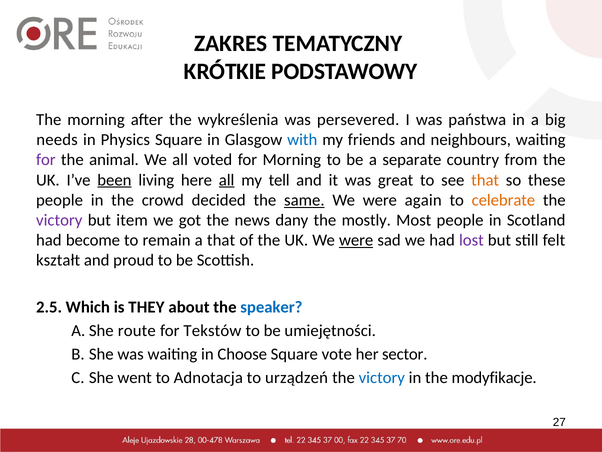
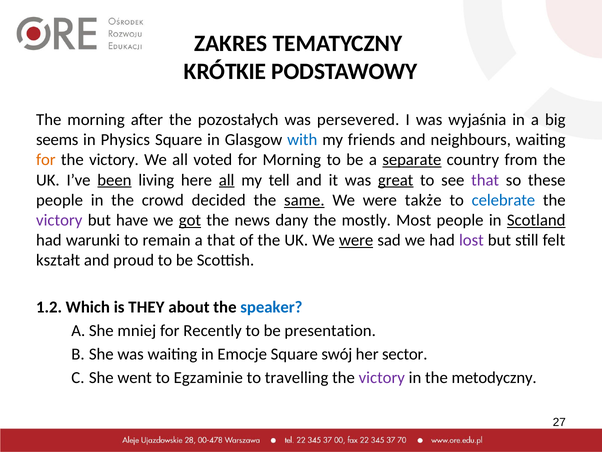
wykreślenia: wykreślenia -> pozostałych (238, 120)
państwa: państwa -> wyjaśnia (477, 120)
needs: needs -> seems (57, 140)
for colour: purple -> orange (46, 160)
animal: animal -> victory (114, 160)
separate underline: none -> present (412, 160)
great underline: none -> present (396, 180)
that colour: orange -> purple (485, 180)
again: again -> także (423, 200)
celebrate colour: orange -> blue (503, 200)
item: item -> have (132, 220)
got underline: none -> present (190, 220)
Scotland underline: none -> present (536, 220)
become: become -> warunki (93, 240)
2.5: 2.5 -> 1.2 (49, 307)
route: route -> mniej (137, 330)
Tekstów: Tekstów -> Recently (213, 330)
umiejętności: umiejętności -> presentation (330, 330)
Choose: Choose -> Emocje (242, 354)
vote: vote -> swój (337, 354)
Adnotacja: Adnotacja -> Egzaminie (208, 377)
urządzeń: urządzeń -> travelling (297, 377)
victory colour: blue -> purple (382, 377)
modyfikacje: modyfikacje -> metodyczny (494, 377)
